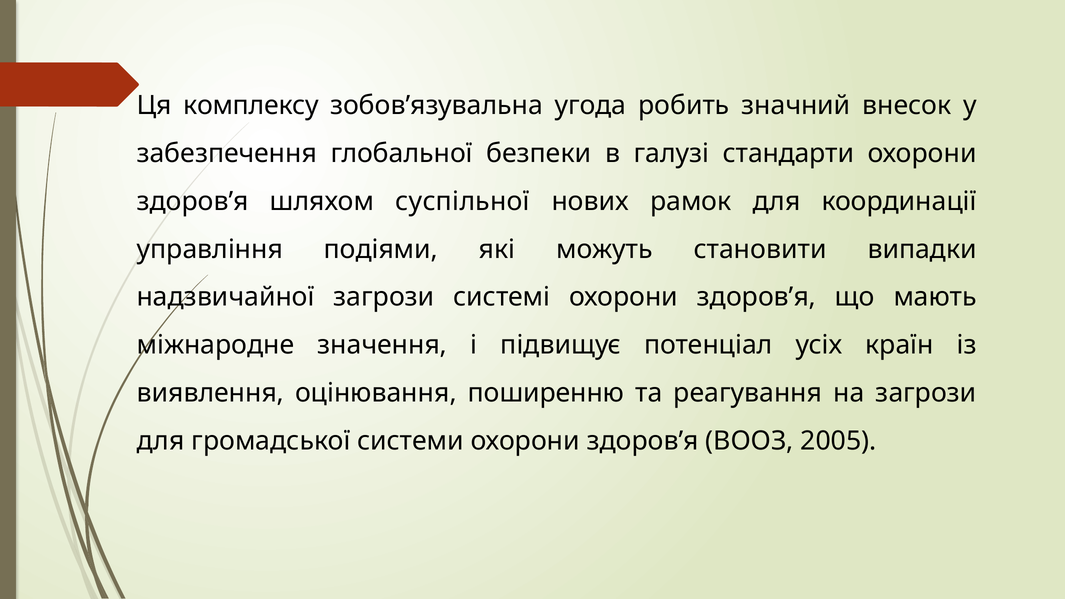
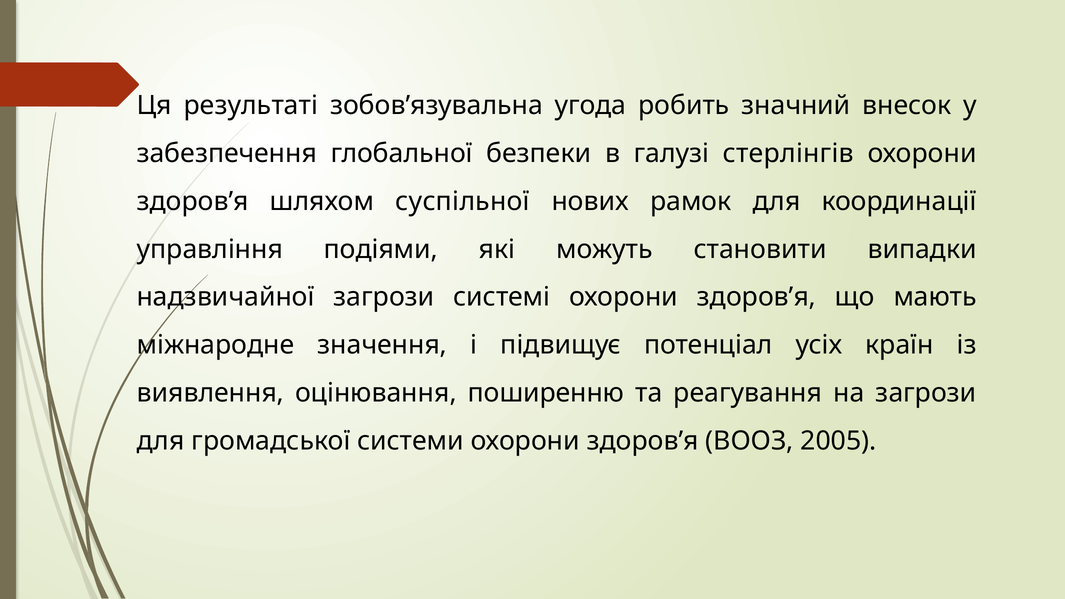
комплексу: комплексу -> результаті (251, 105)
стандарти: стандарти -> стерлінгів (788, 153)
